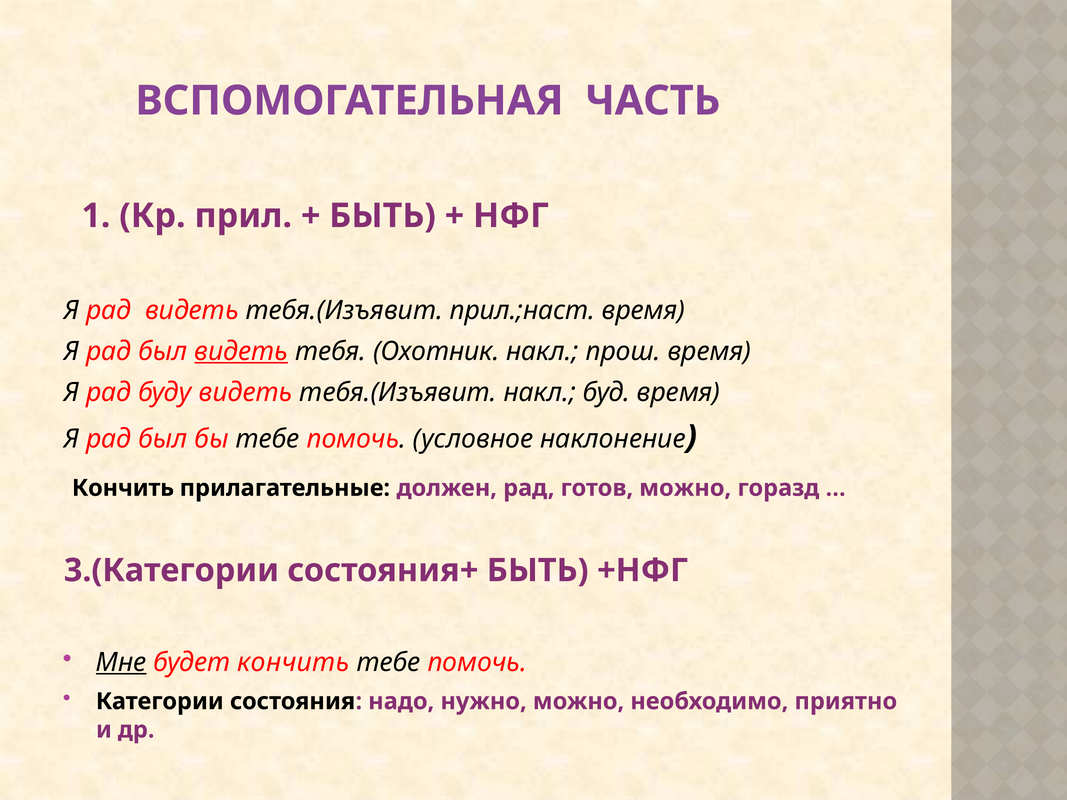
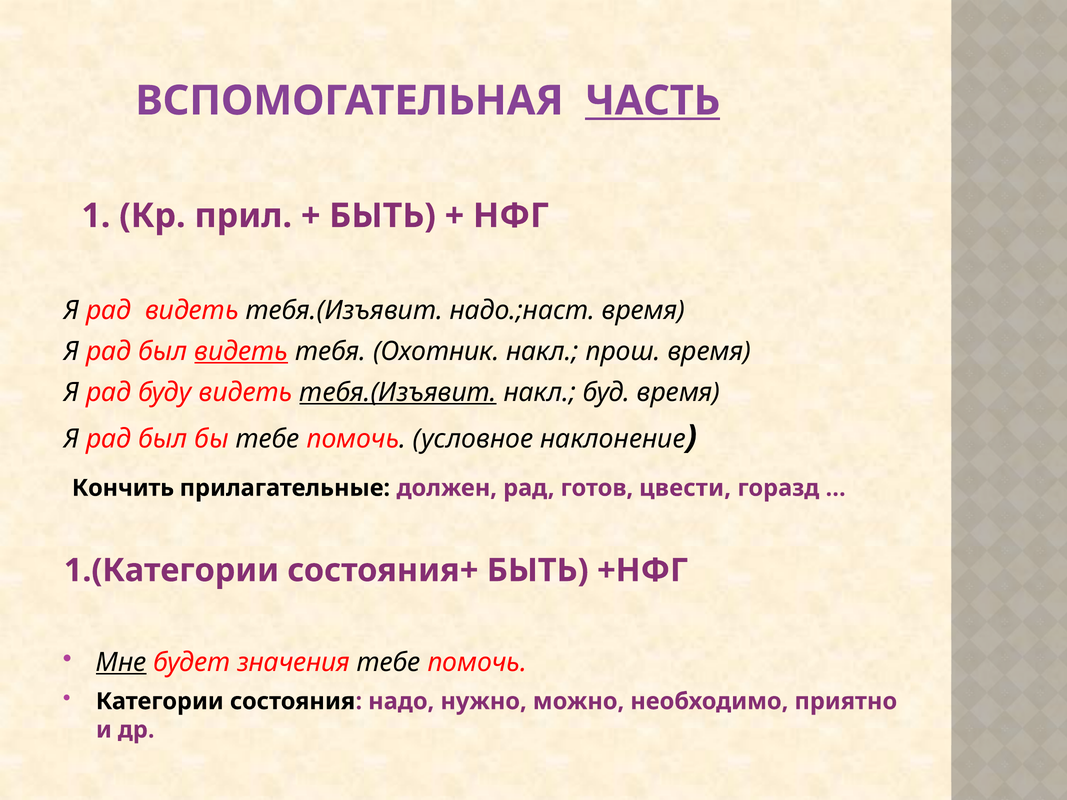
ЧАСТЬ underline: none -> present (653, 101)
прил.;наст: прил.;наст -> надо.;наст (522, 310)
тебя.(Изъявит underline: none -> present (398, 392)
готов можно: можно -> цвести (685, 488)
3.(Категории: 3.(Категории -> 1.(Категории (171, 571)
будет кончить: кончить -> значения (293, 663)
